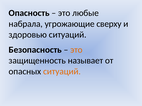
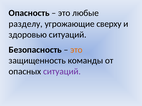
набрала: набрала -> разделу (26, 24)
называет: называет -> команды (85, 61)
ситуаций colour: orange -> purple (62, 72)
